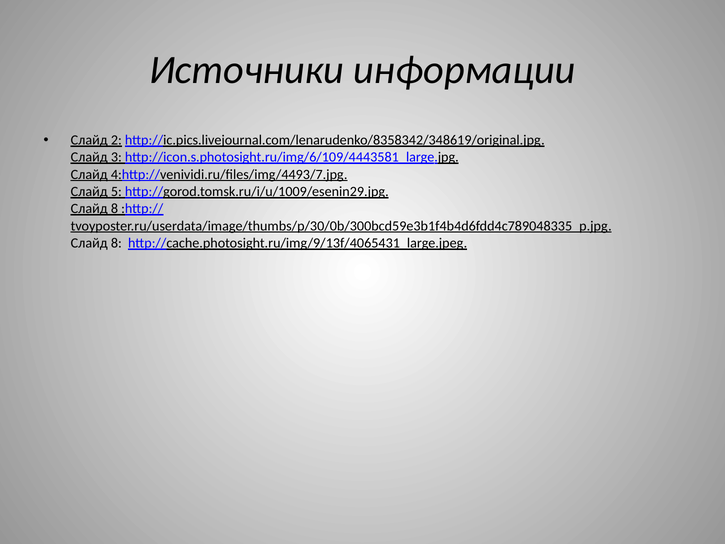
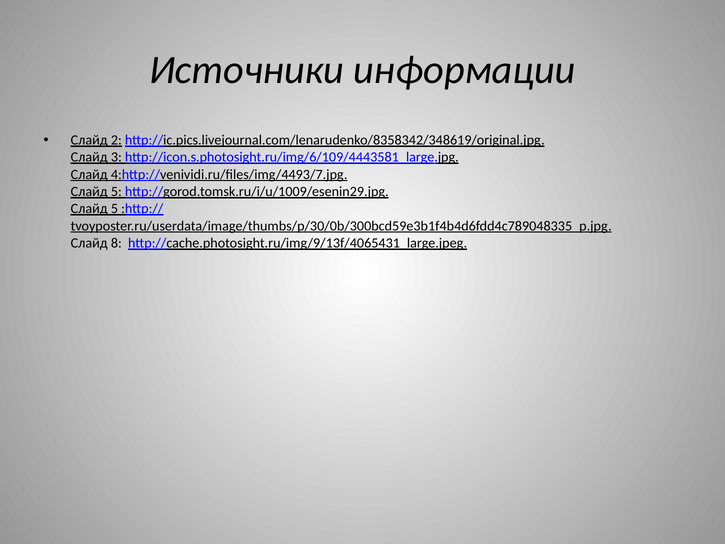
8: 8 -> 5 (114, 209)
